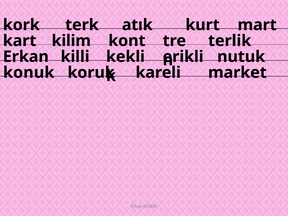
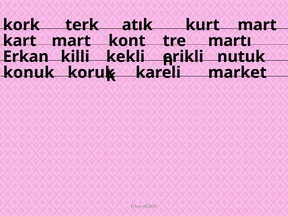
kart kilim: kilim -> mart (71, 41)
terlik: terlik -> martı (230, 41)
